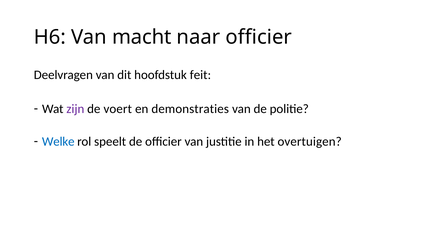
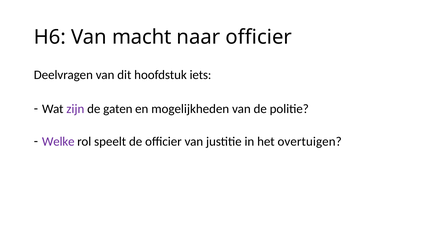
feit: feit -> iets (201, 75)
voert: voert -> gaten (118, 109)
demonstraties: demonstraties -> mogelijkheden (190, 109)
Welke colour: blue -> purple (58, 142)
